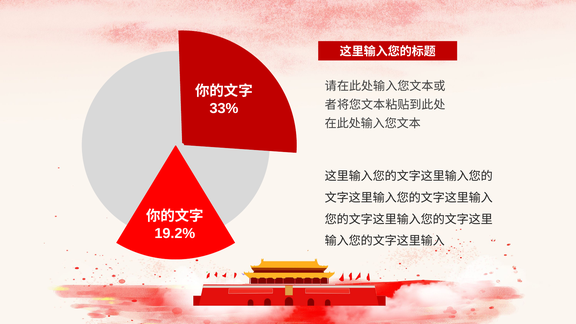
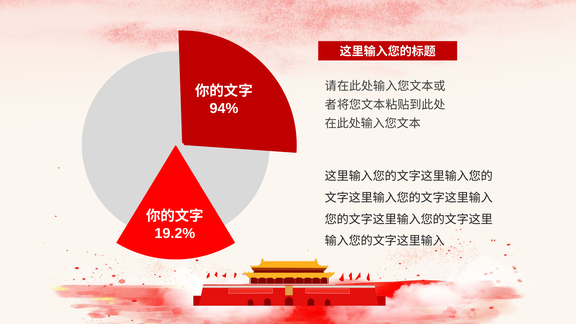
33%: 33% -> 94% (224, 108)
